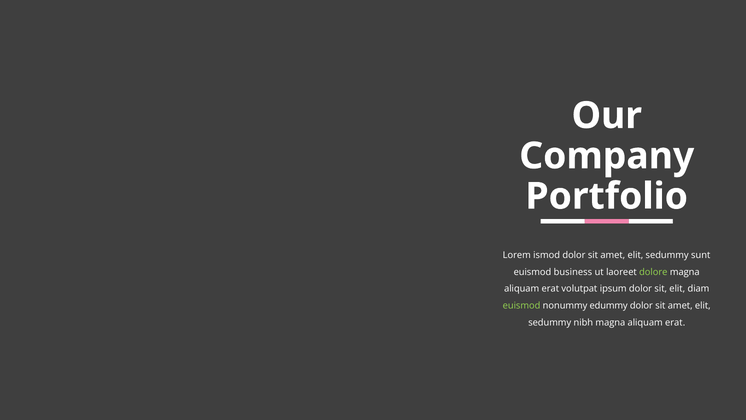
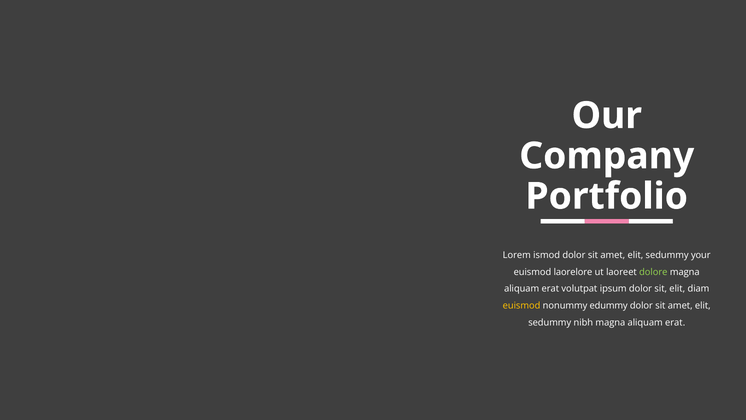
sunt: sunt -> your (701, 255)
business: business -> laorelore (573, 272)
euismod colour: light green -> yellow (522, 305)
